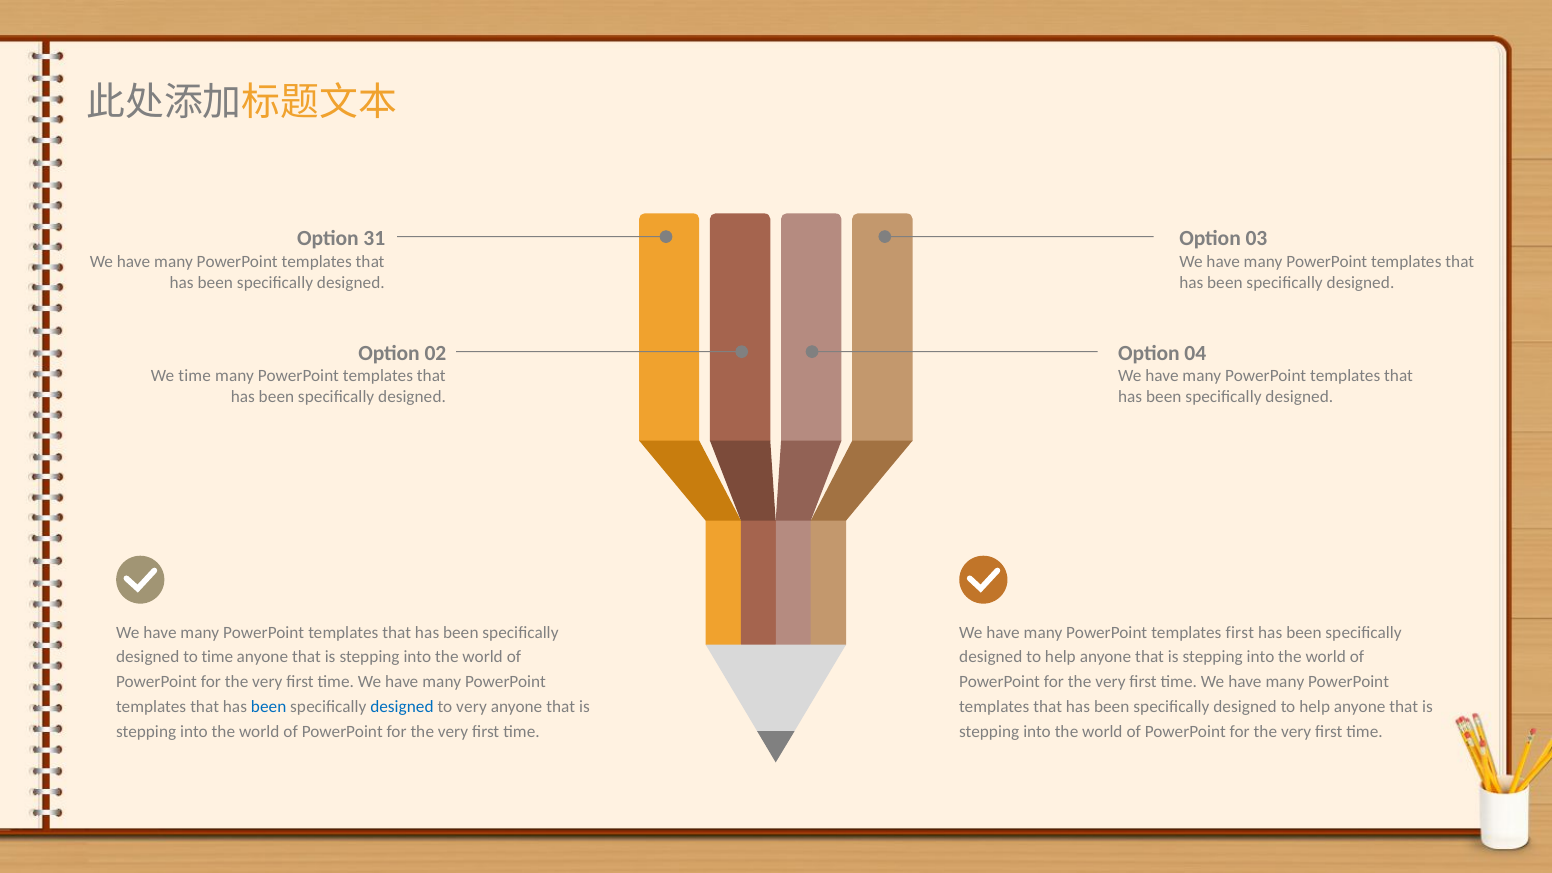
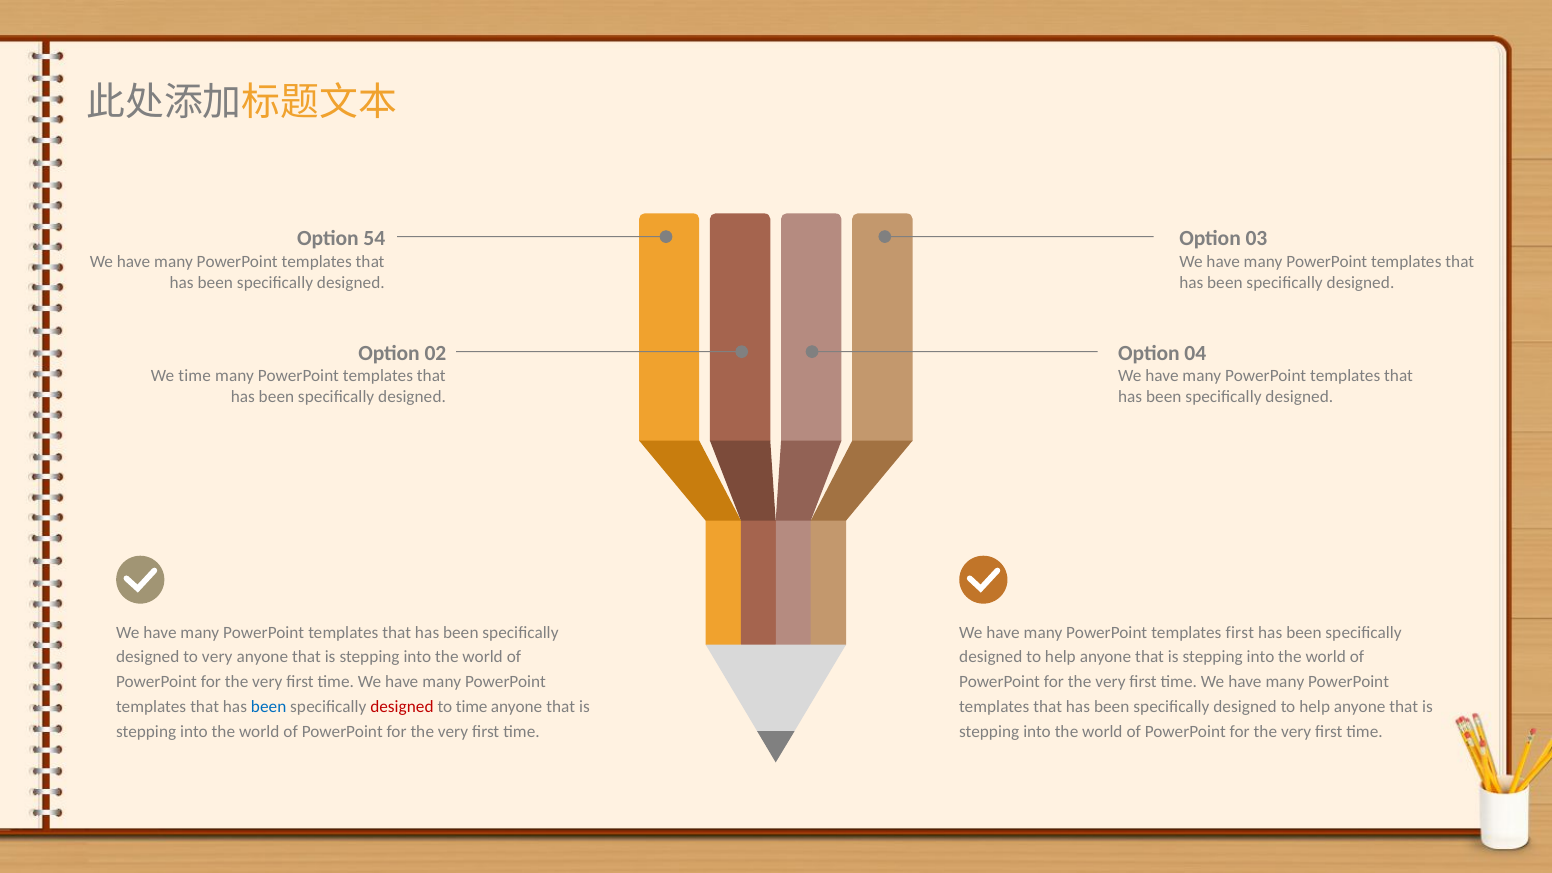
31: 31 -> 54 (374, 239)
to time: time -> very (217, 657)
designed colour: blue -> red (402, 707)
to very: very -> time (472, 707)
